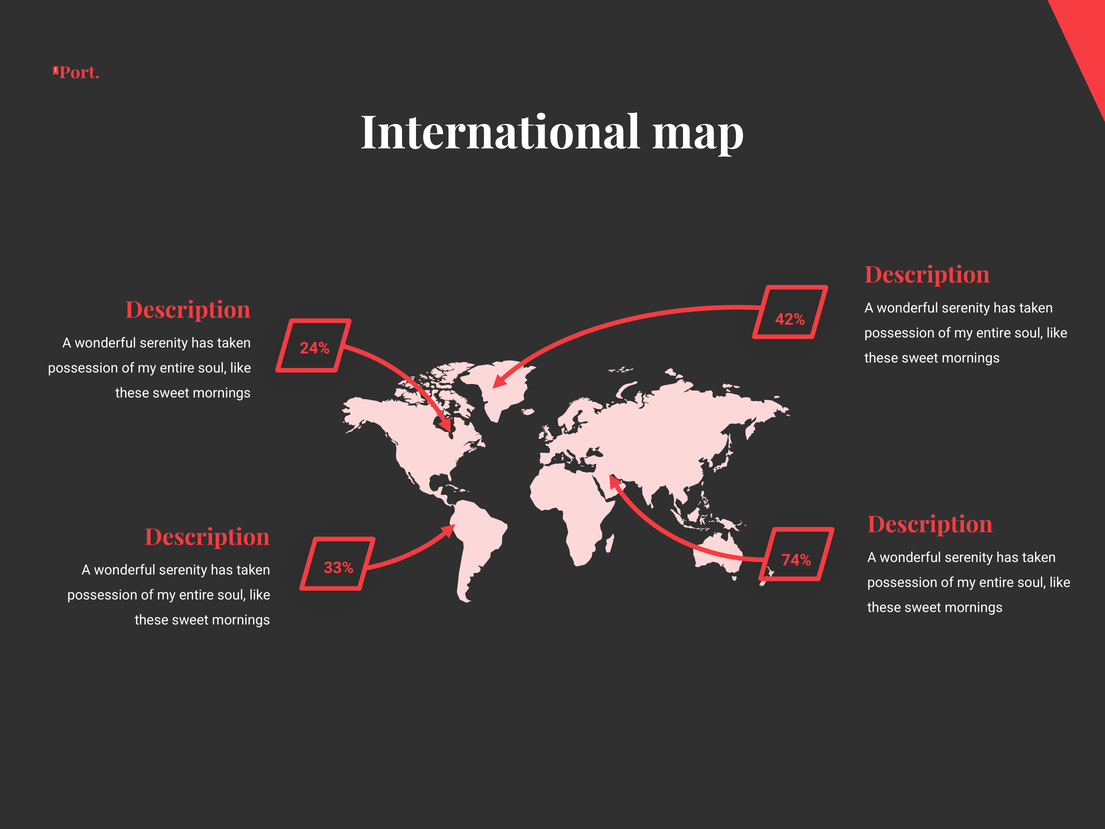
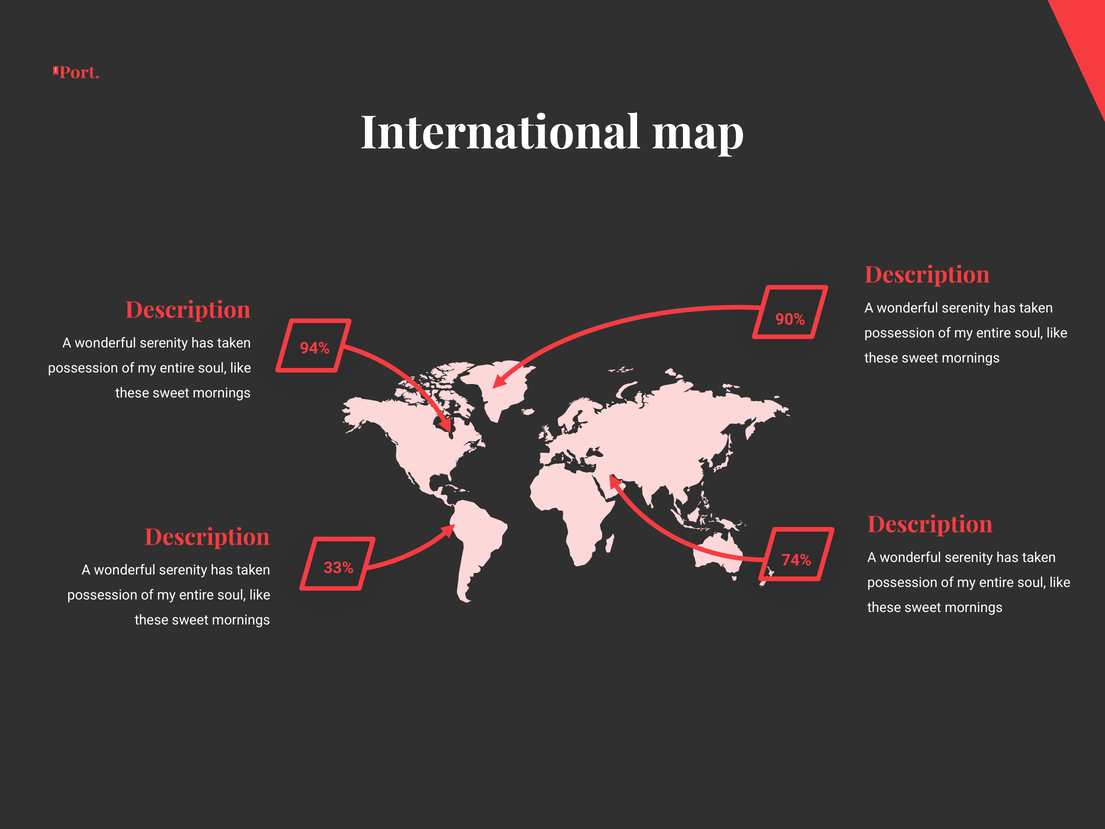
42%: 42% -> 90% (790, 319)
24%: 24% -> 94% (315, 348)
